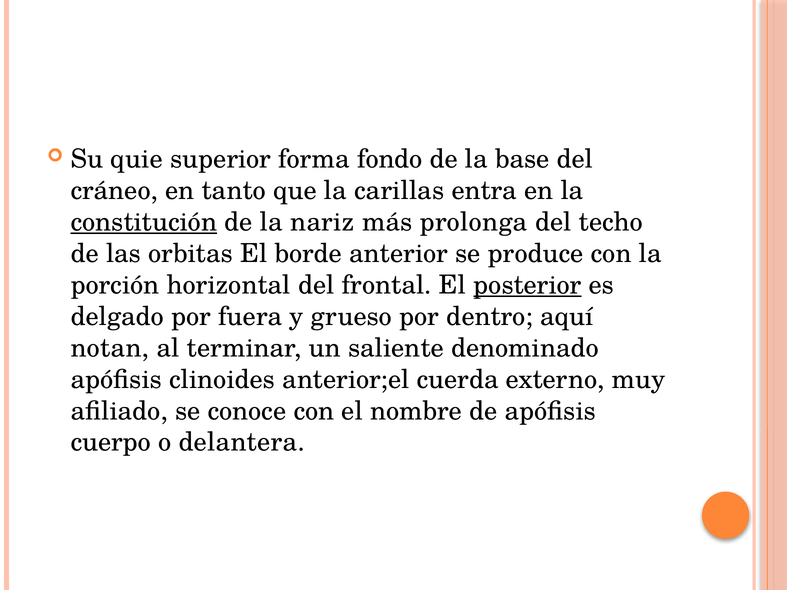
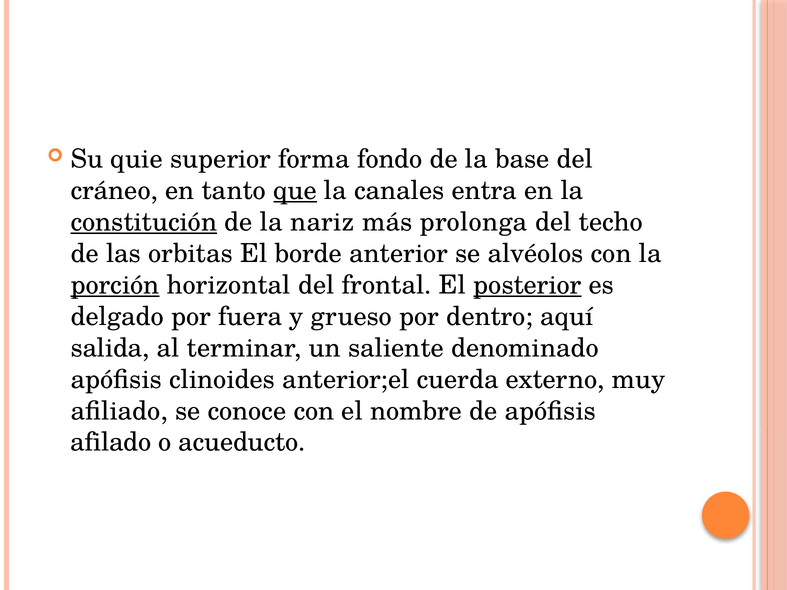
que underline: none -> present (295, 191)
carillas: carillas -> canales (399, 191)
produce: produce -> alvéolos (536, 254)
porción underline: none -> present (115, 285)
notan: notan -> salida (110, 348)
cuerpo: cuerpo -> afilado (111, 443)
delantera: delantera -> acueducto (242, 443)
